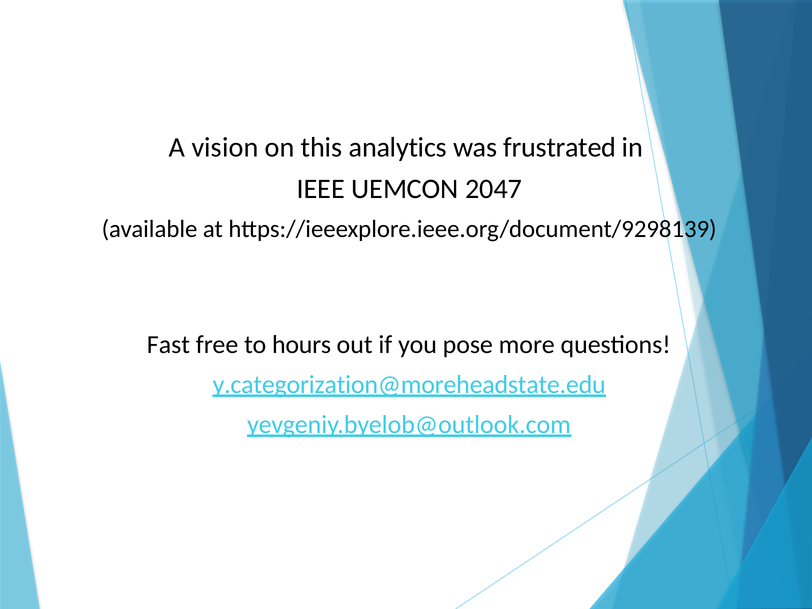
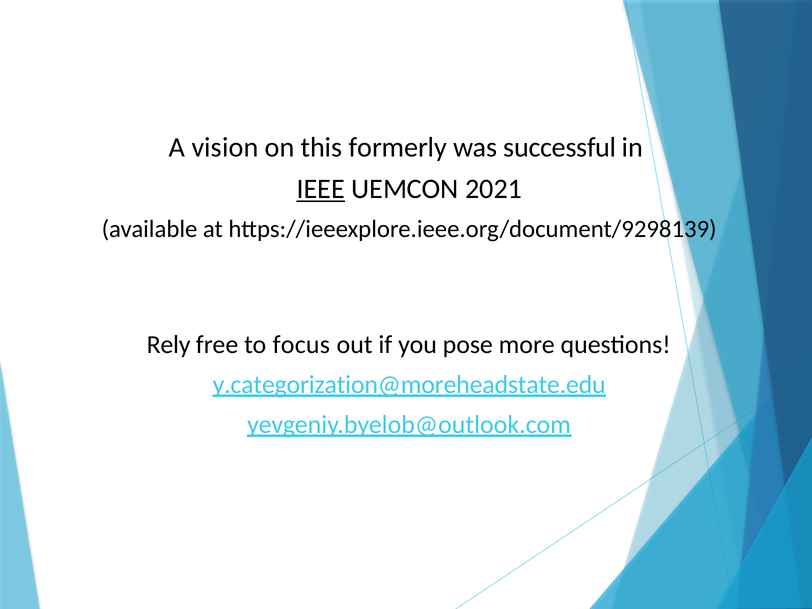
analytics: analytics -> formerly (398, 147)
frustrated: frustrated -> successful (560, 147)
IEEE underline: none -> present (321, 189)
2047: 2047 -> 2021 (494, 189)
Fast: Fast -> Rely (169, 345)
hours: hours -> focus (301, 345)
